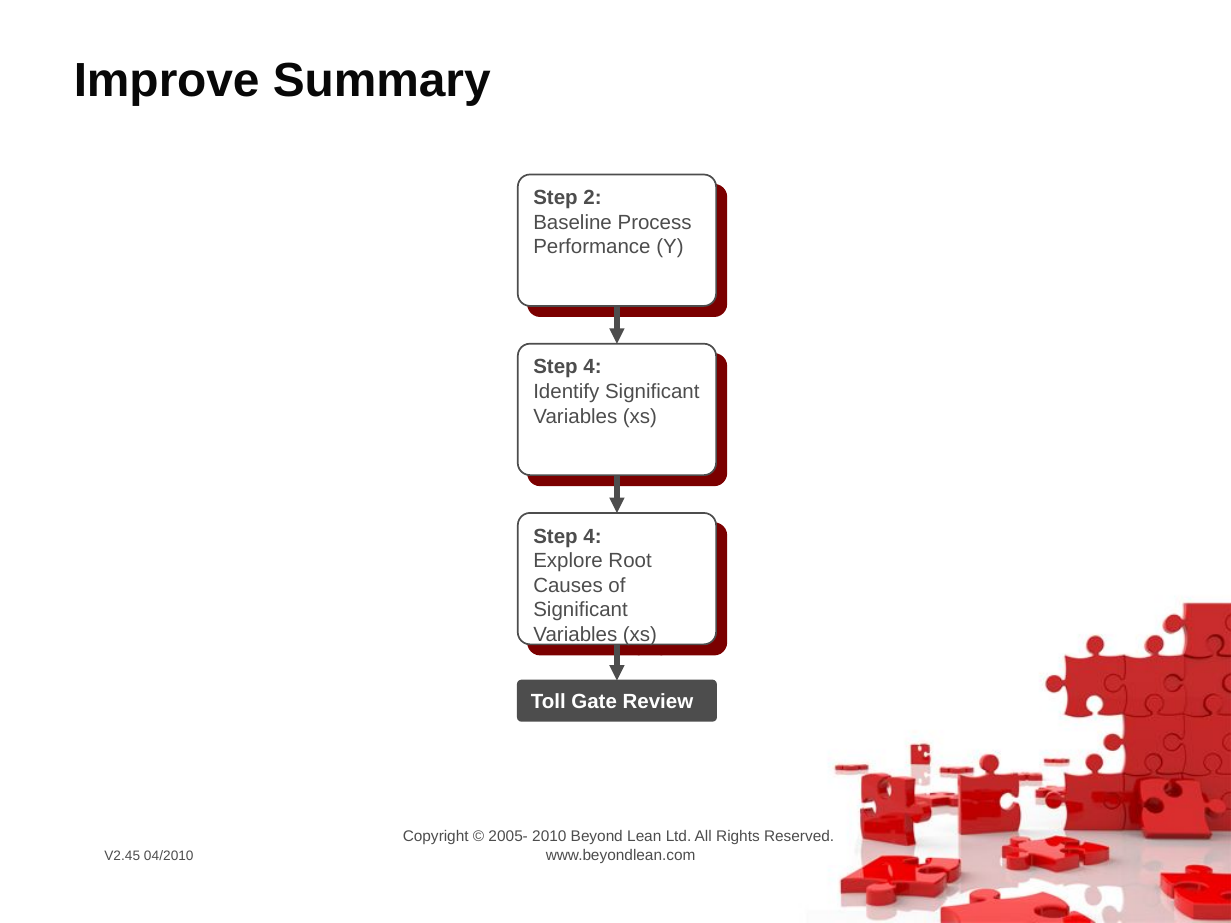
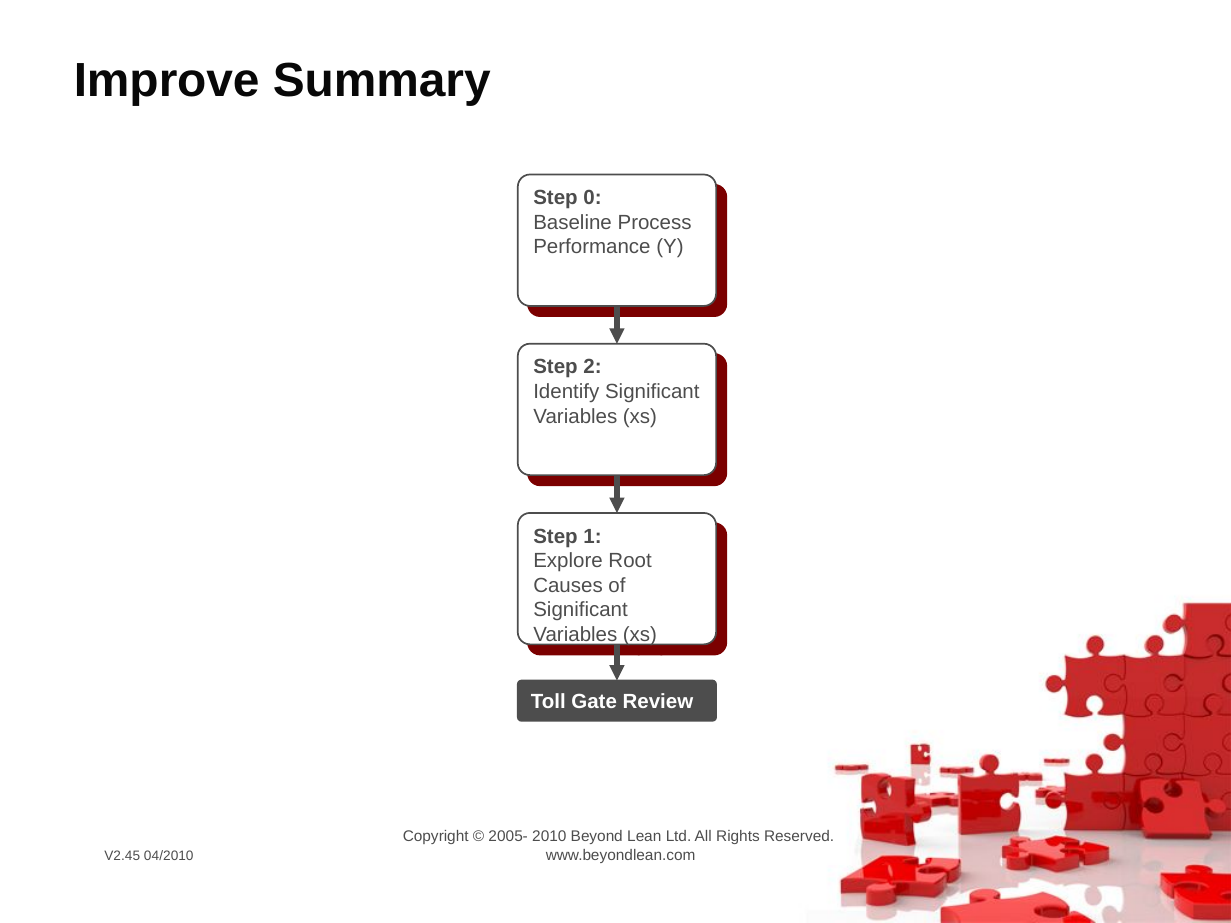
2: 2 -> 0 (593, 198)
4: 4 -> 2 (593, 367)
4: 4 -> 1 (593, 536)
